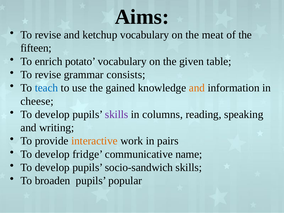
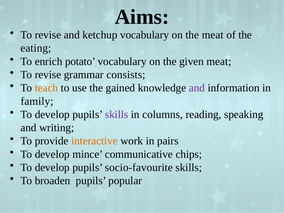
fifteen: fifteen -> eating (36, 48)
given table: table -> meat (219, 61)
teach colour: blue -> orange (46, 88)
and colour: orange -> purple (197, 88)
cheese: cheese -> family (37, 101)
fridge: fridge -> mince (88, 154)
name: name -> chips (189, 154)
socio-sandwich: socio-sandwich -> socio-favourite (139, 167)
